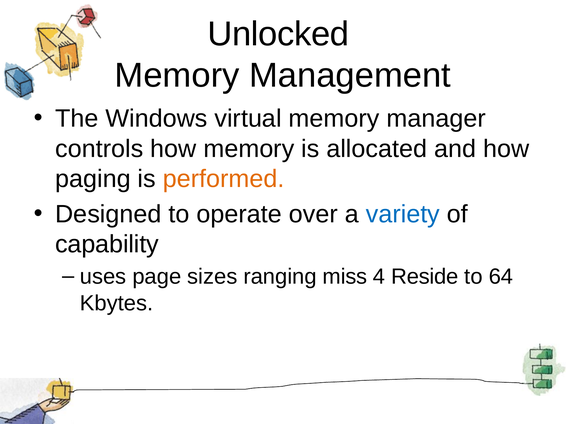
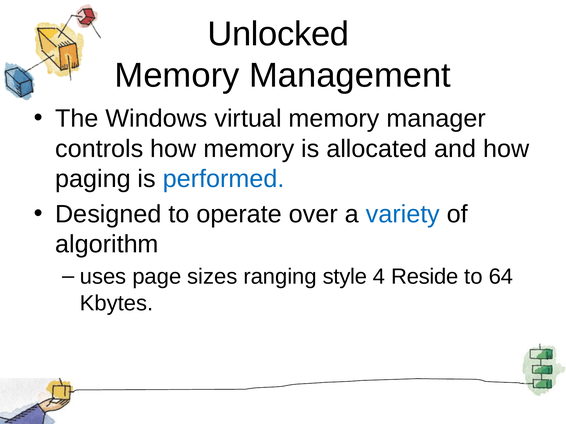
performed colour: orange -> blue (224, 179)
capability: capability -> algorithm (107, 245)
miss: miss -> style (345, 277)
